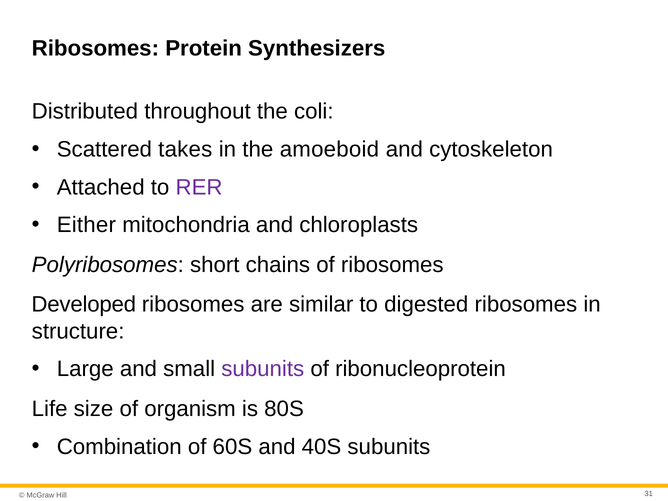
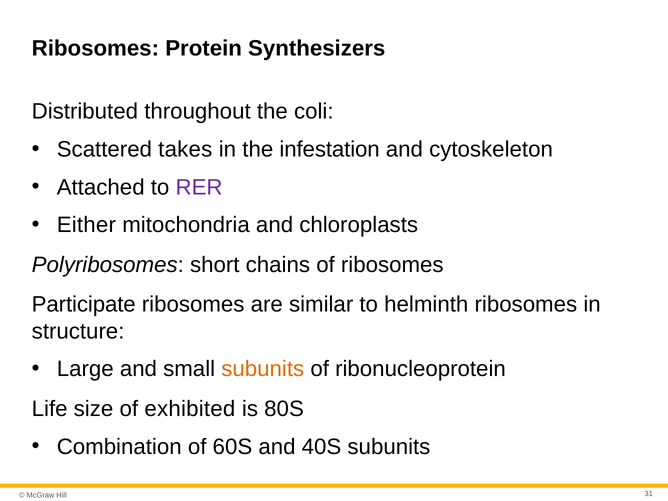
amoeboid: amoeboid -> infestation (330, 149)
Developed: Developed -> Participate (84, 305)
digested: digested -> helminth (426, 305)
subunits colour: purple -> orange (263, 369)
organism: organism -> exhibited (190, 409)
